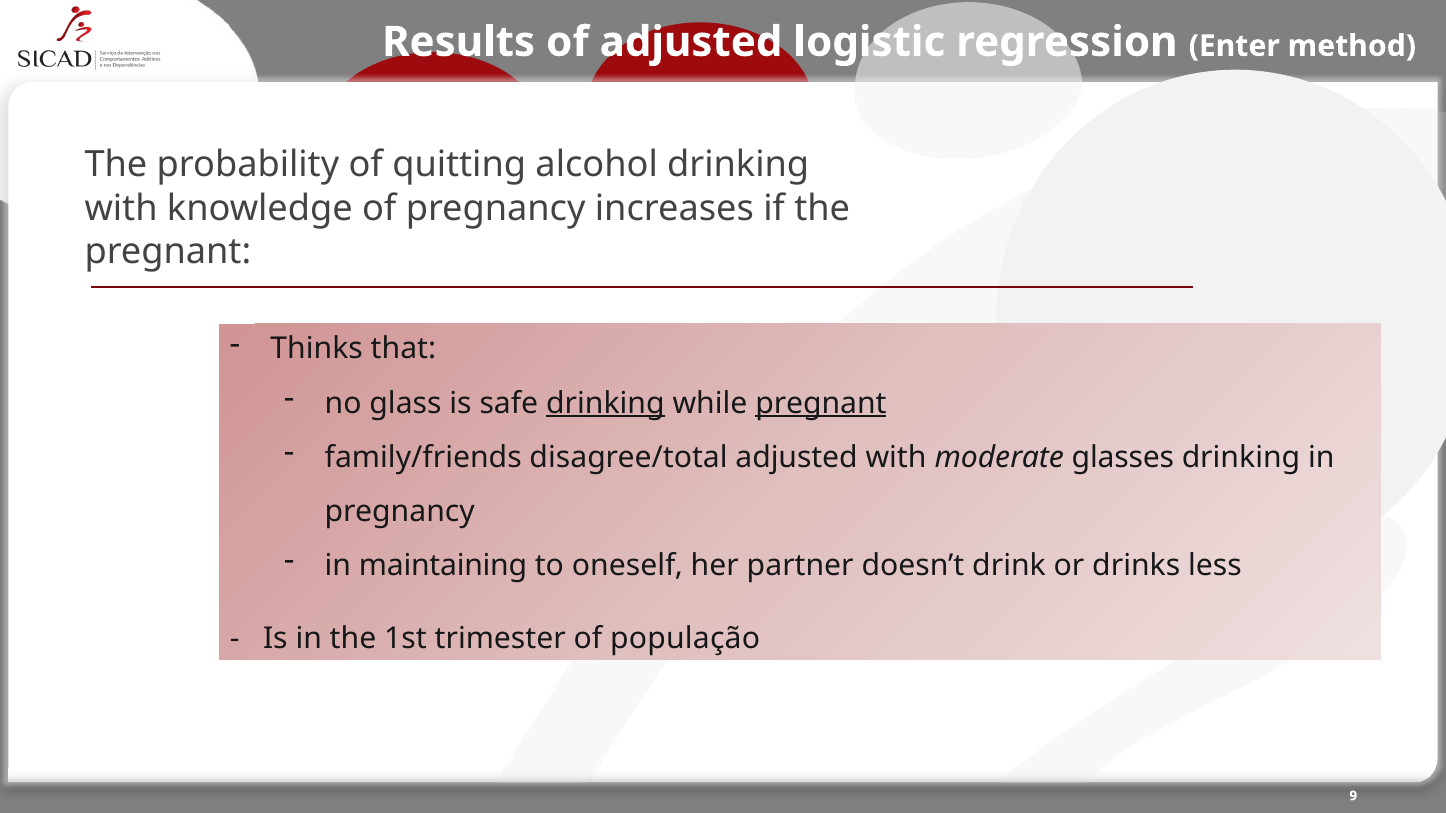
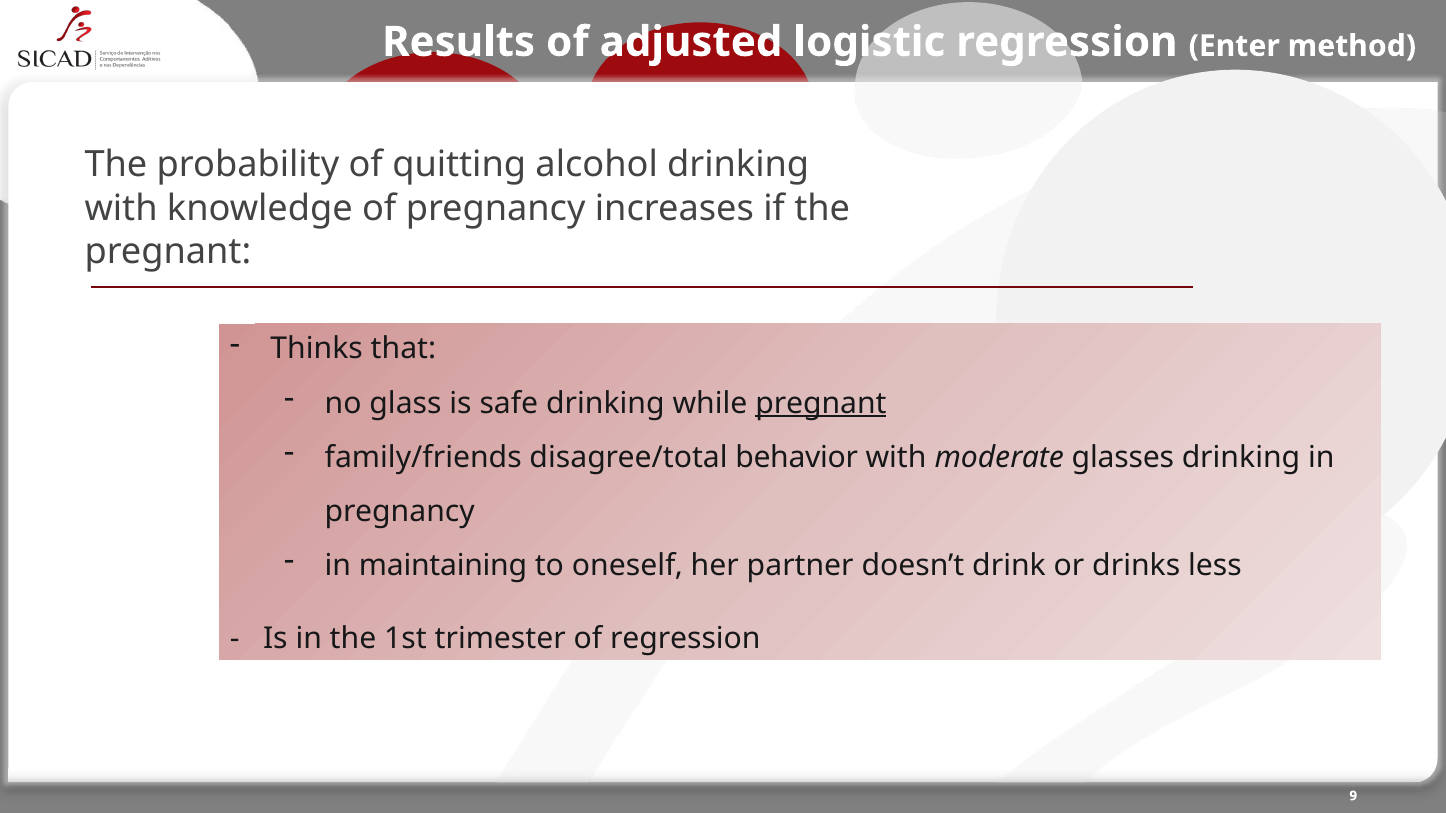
drinking underline: present -> none (605, 403)
disagree/total adjusted: adjusted -> behavior (797, 458)
of população: população -> regression (685, 638)
